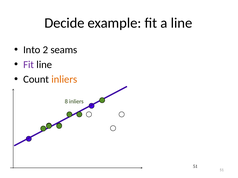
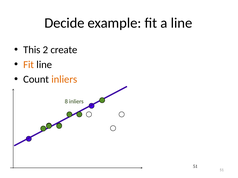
Into: Into -> This (32, 50)
seams: seams -> create (64, 50)
Fit colour: purple -> orange (29, 65)
